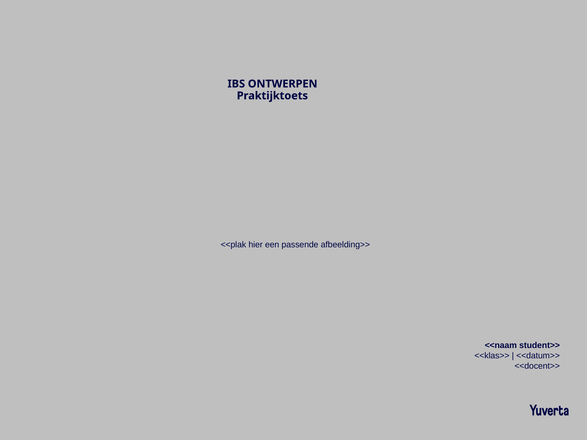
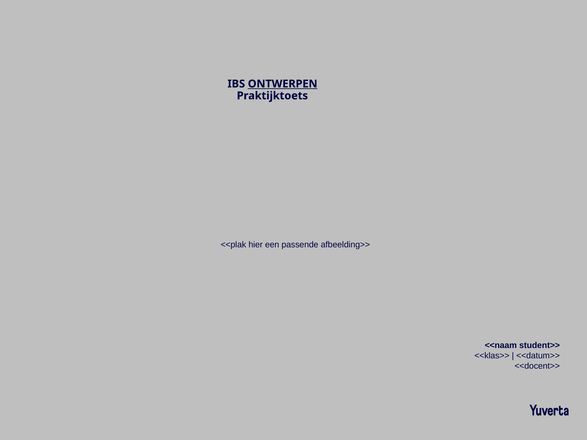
ONTWERPEN underline: none -> present (283, 84)
